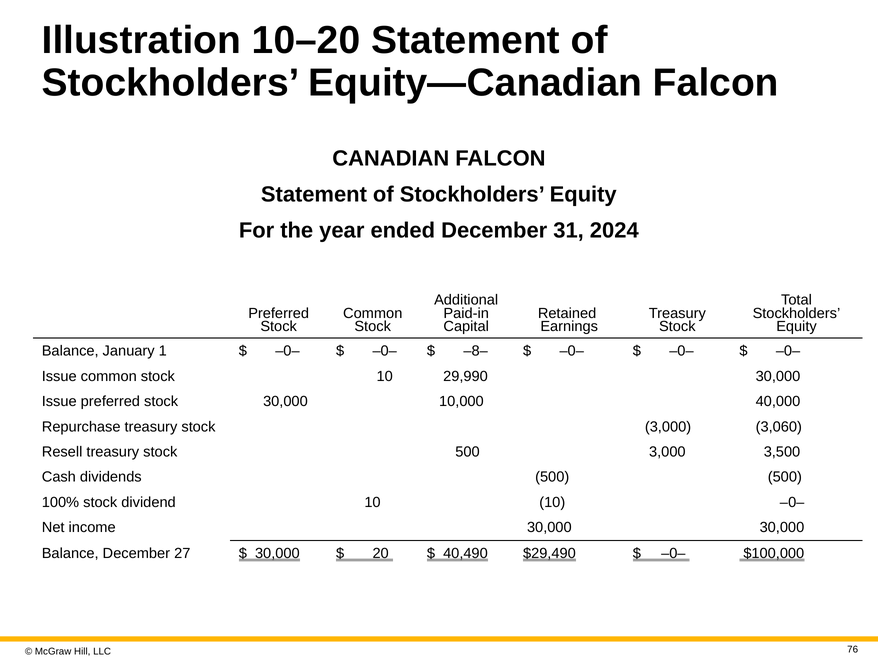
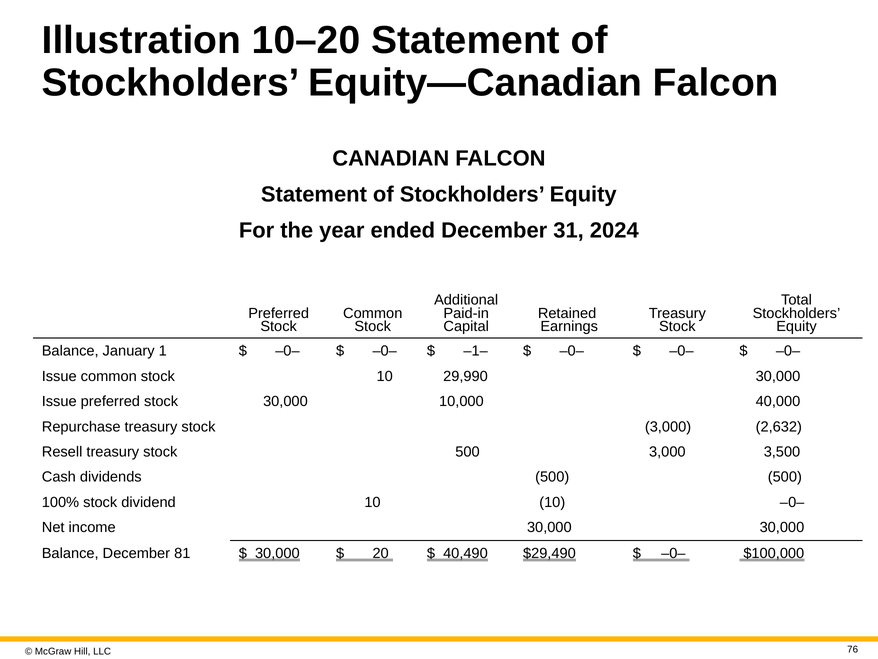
–8–: –8– -> –1– (476, 351)
3,060: 3,060 -> 2,632 (779, 426)
27: 27 -> 81 (182, 553)
